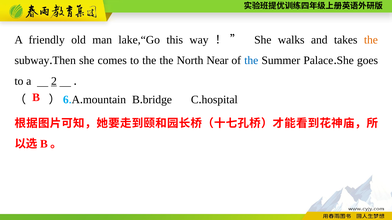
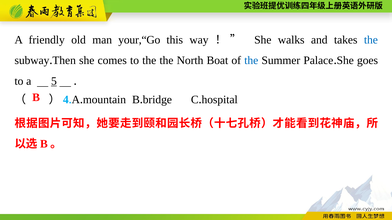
lake,“Go: lake,“Go -> your,“Go (139, 40)
the colour: orange -> blue (371, 40)
Near: Near -> Boat (217, 61)
2: 2 -> 5 (54, 81)
6: 6 -> 4 (66, 100)
